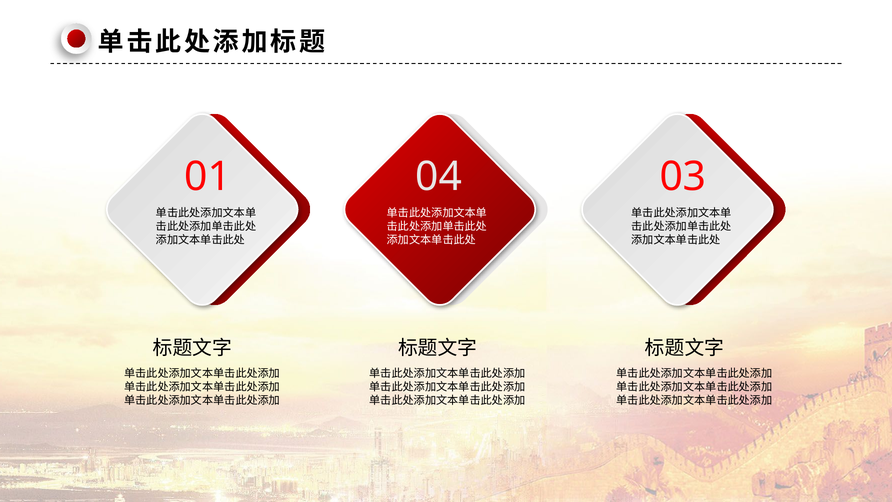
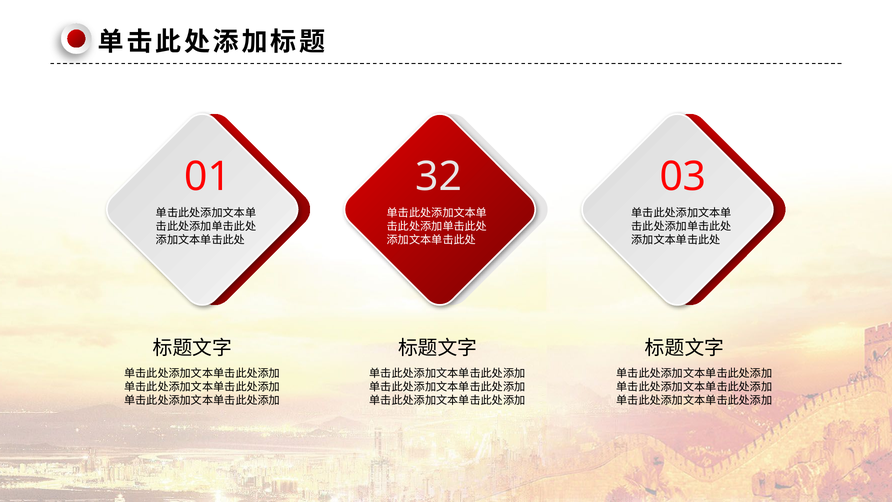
04: 04 -> 32 (439, 177)
